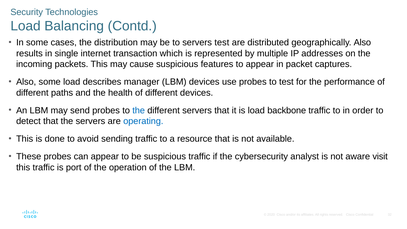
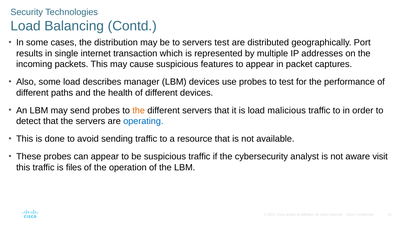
geographically Also: Also -> Port (362, 43)
the colour: blue -> orange (139, 110)
backbone: backbone -> malicious (287, 110)
port: port -> files (74, 167)
